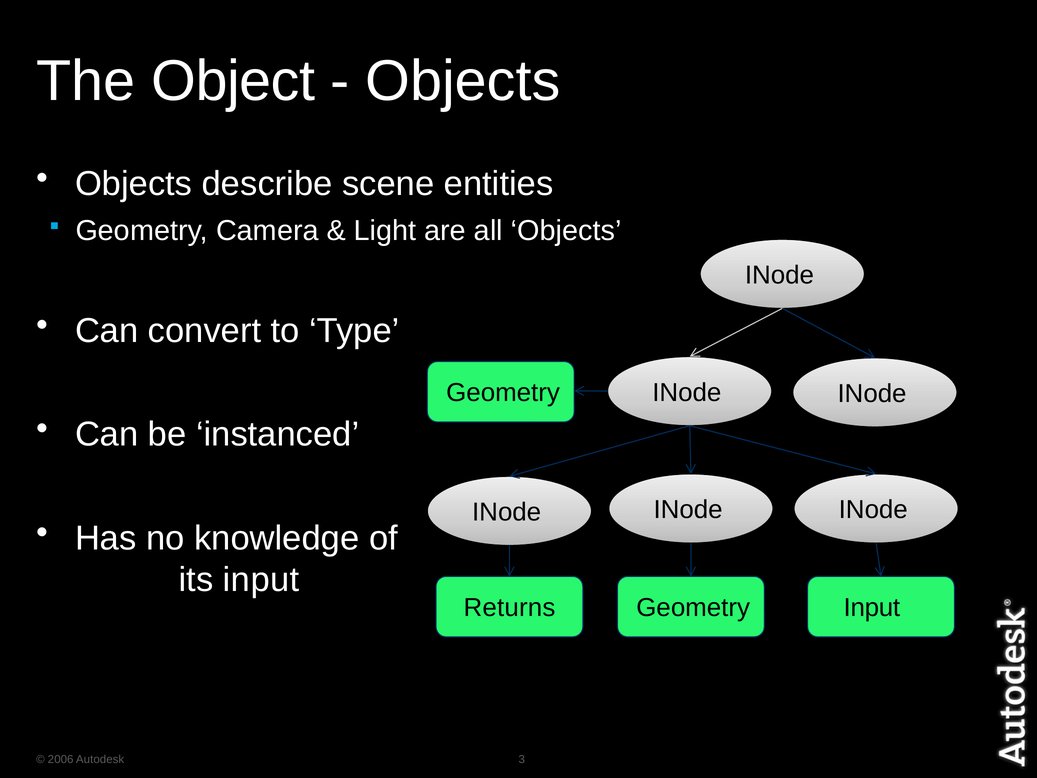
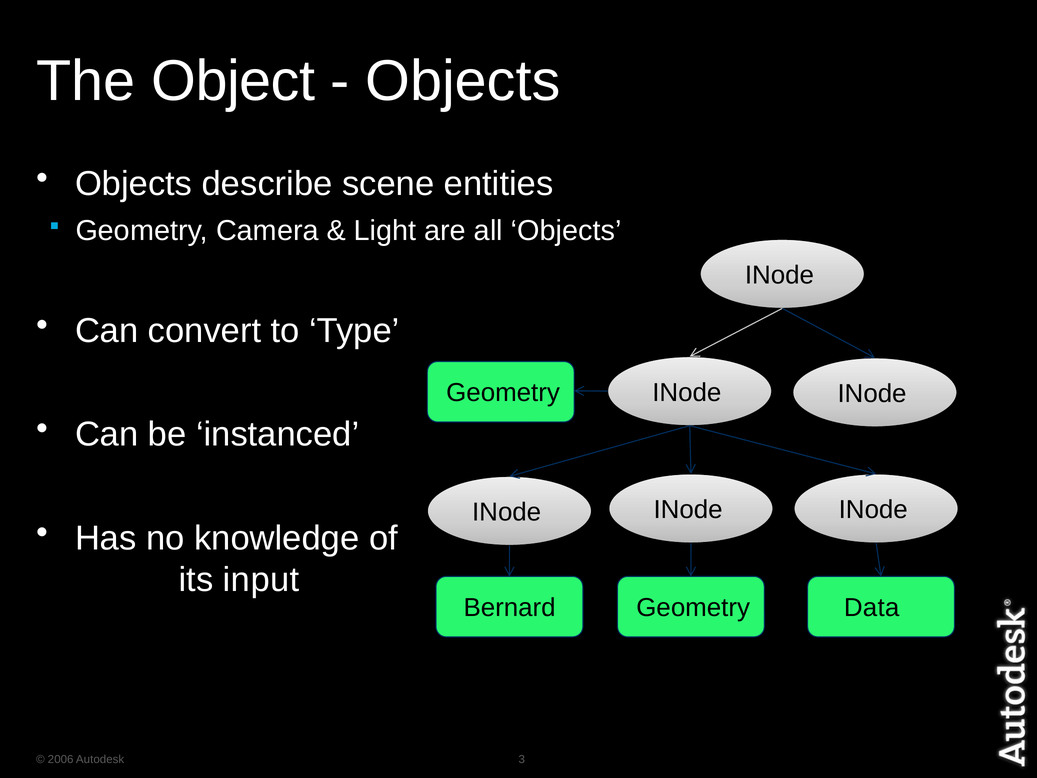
Returns: Returns -> Bernard (510, 607)
Input: Input -> Data (872, 607)
